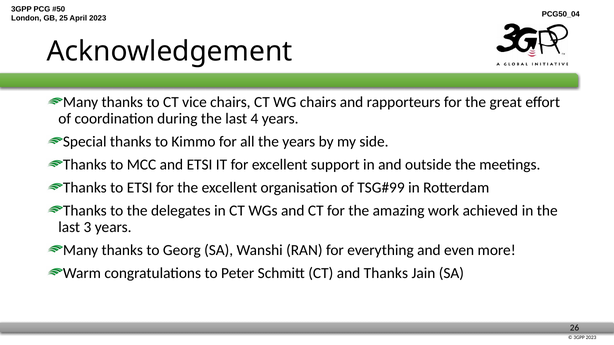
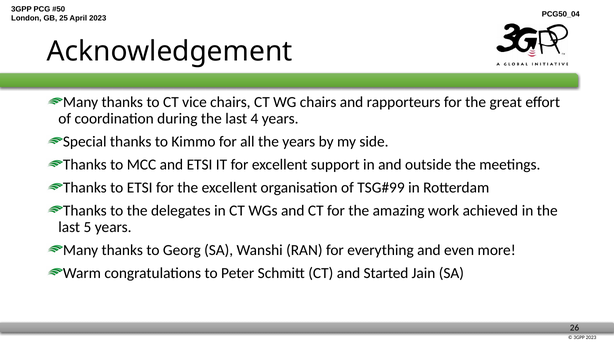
3: 3 -> 5 (87, 227)
and Thanks: Thanks -> Started (386, 273)
